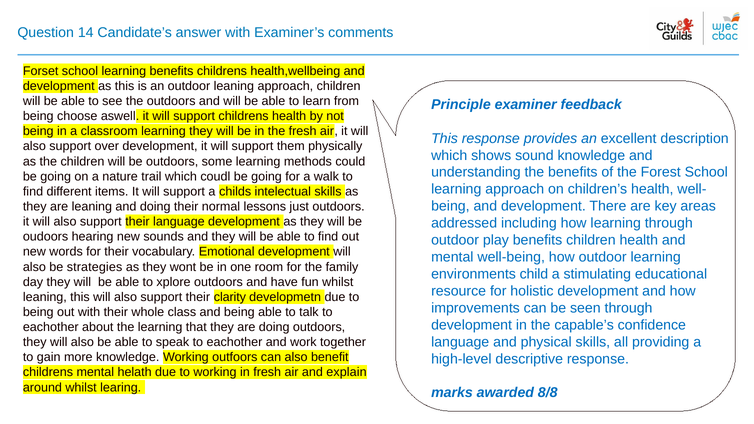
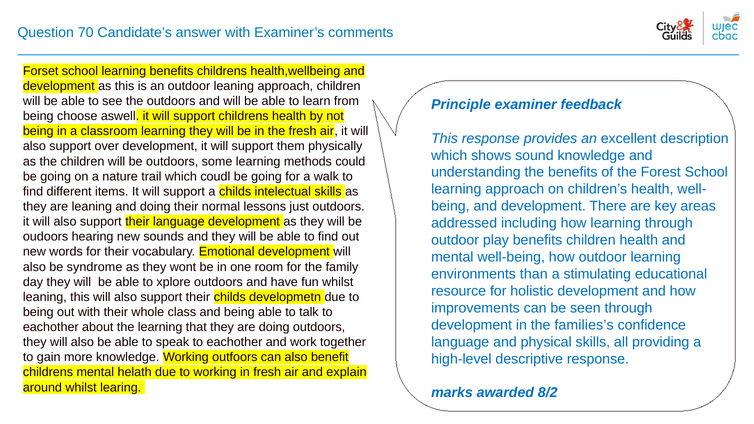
14: 14 -> 70 (86, 33)
strategies: strategies -> syndrome (95, 267)
child: child -> than (534, 274)
their clarity: clarity -> childs (230, 297)
capable’s: capable’s -> families’s (584, 325)
8/8: 8/8 -> 8/2 (548, 393)
